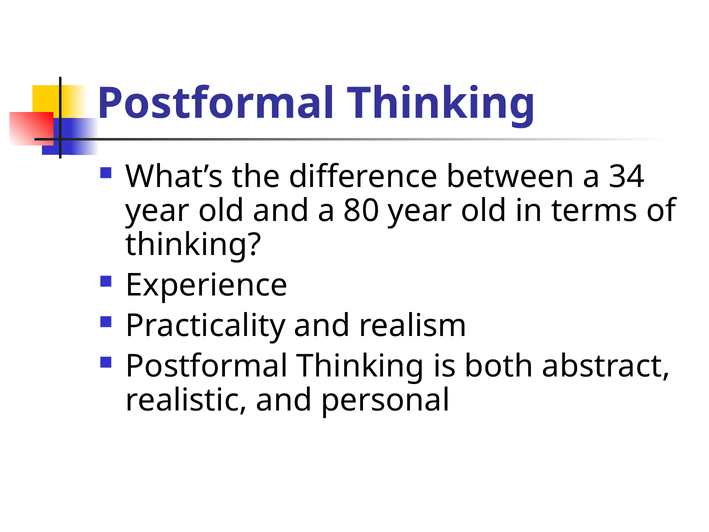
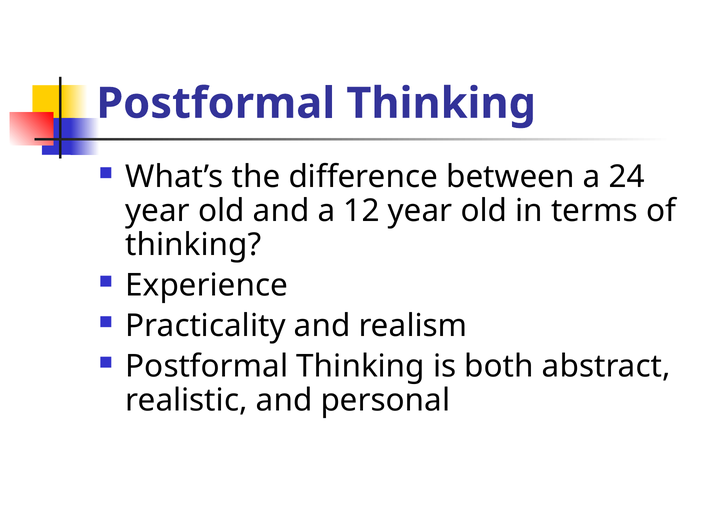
34: 34 -> 24 (627, 177)
80: 80 -> 12 (361, 211)
